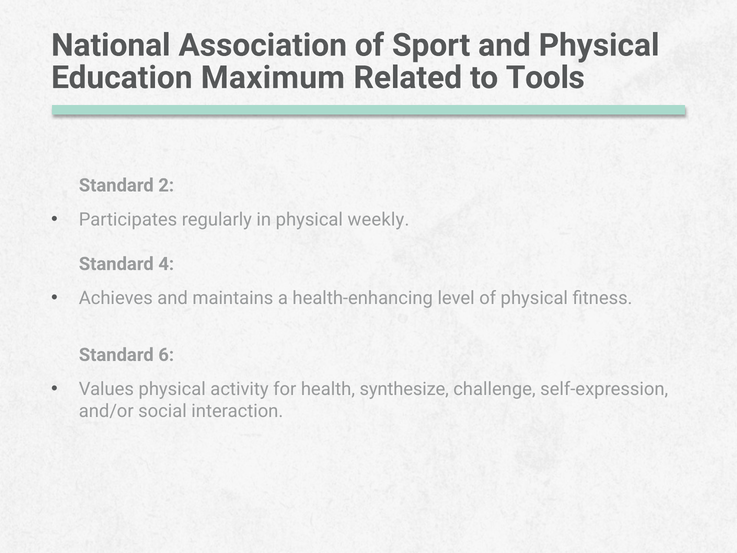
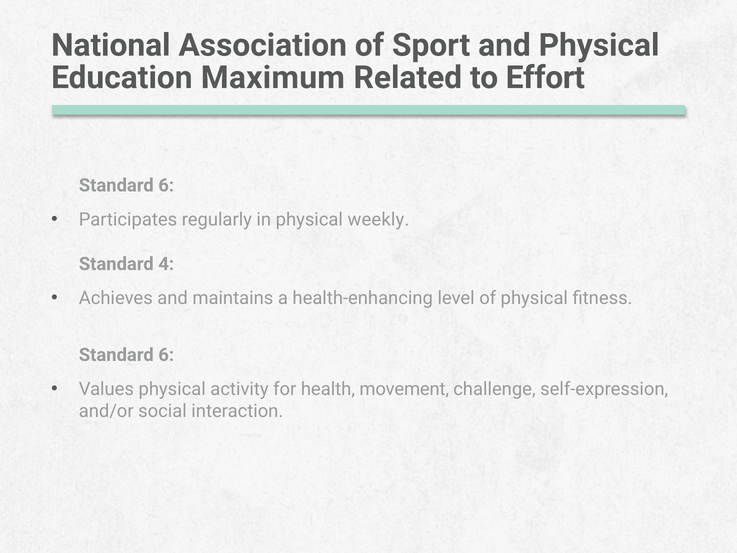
Tools: Tools -> Effort (545, 78)
2: 2 -> 6 (166, 185)
synthesize: synthesize -> movement (404, 389)
